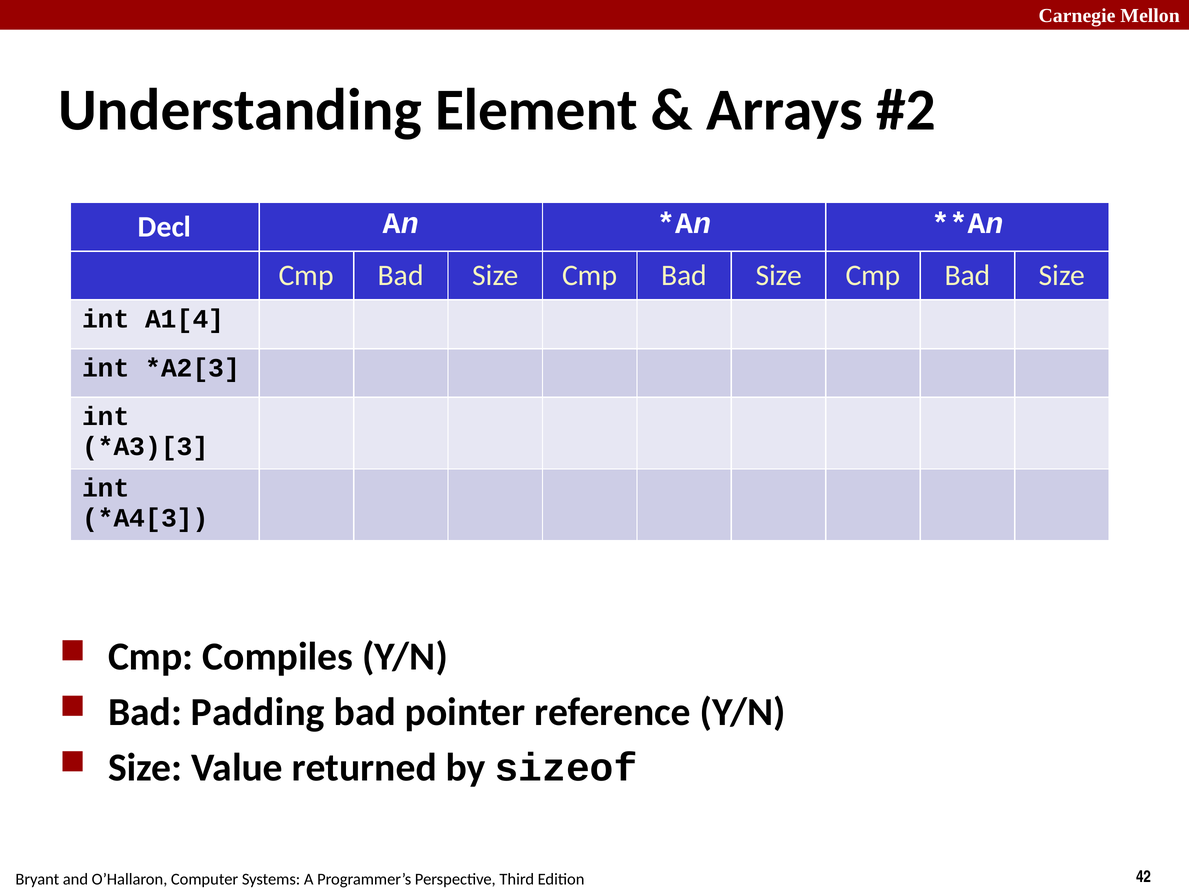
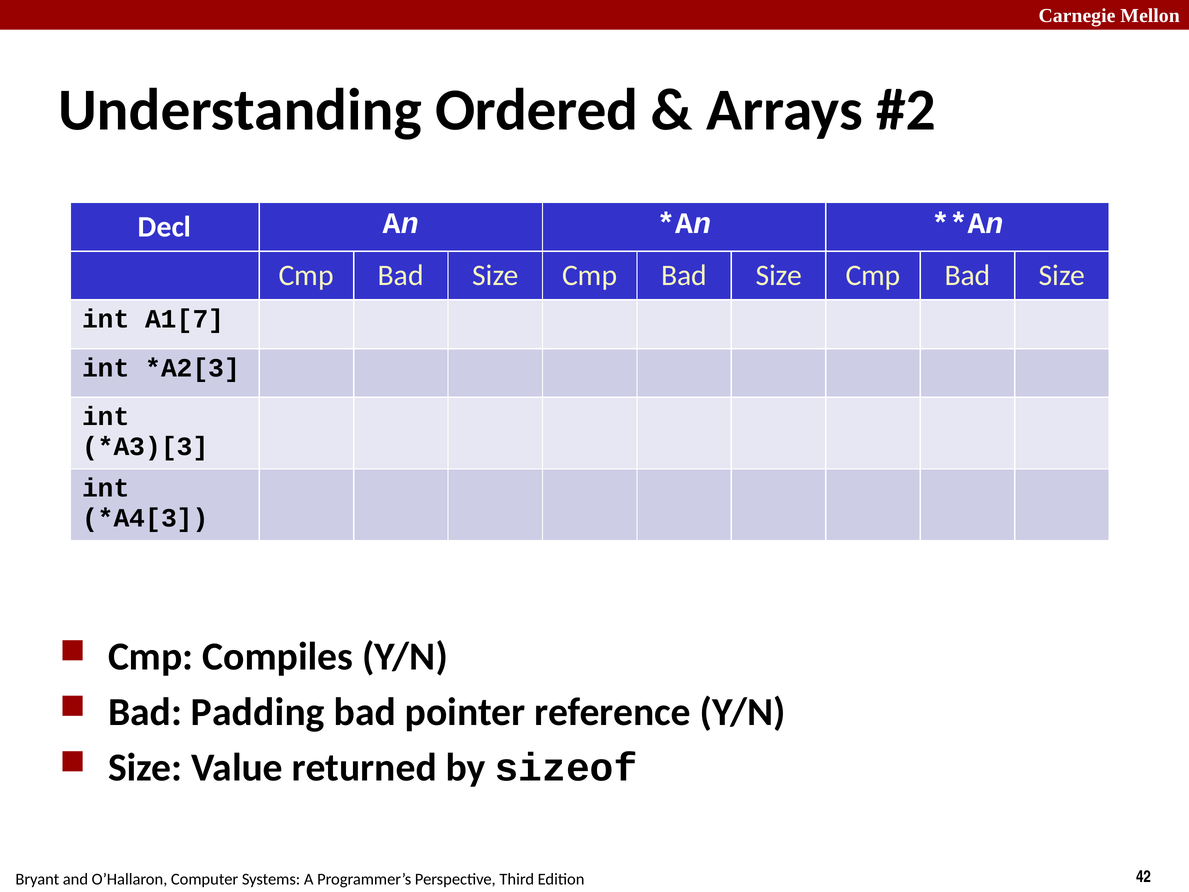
Element: Element -> Ordered (537, 110)
A1[4: A1[4 -> A1[7 (185, 319)
